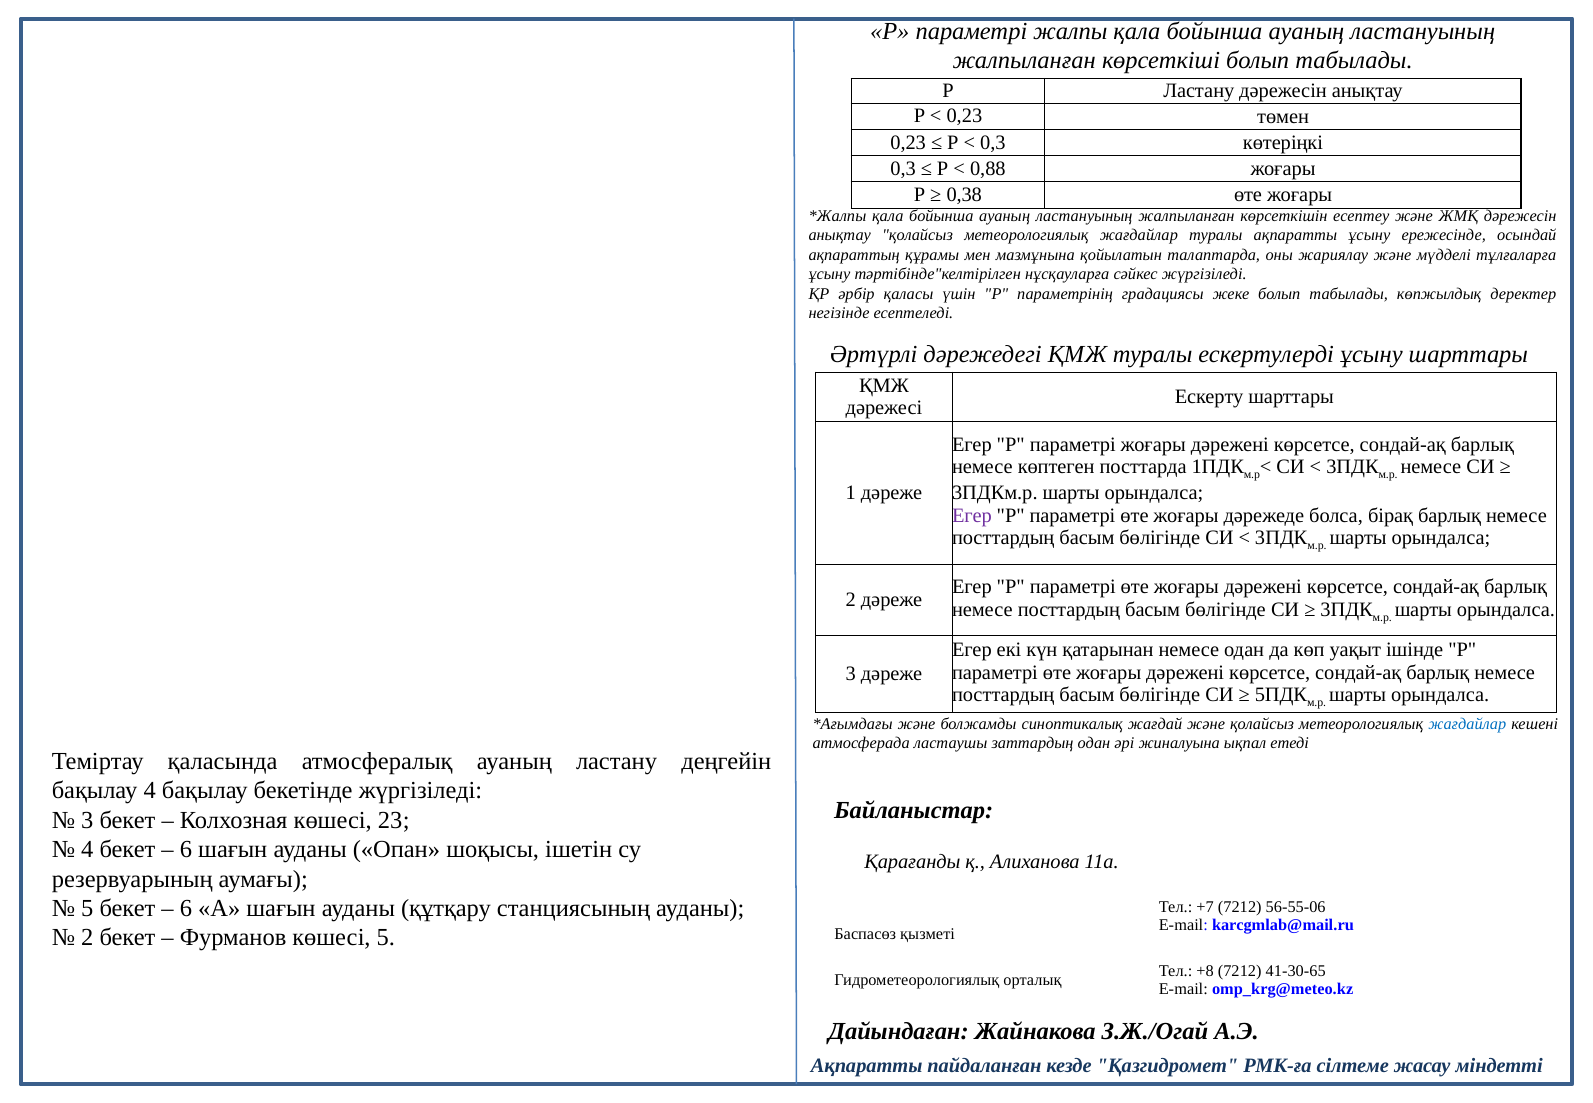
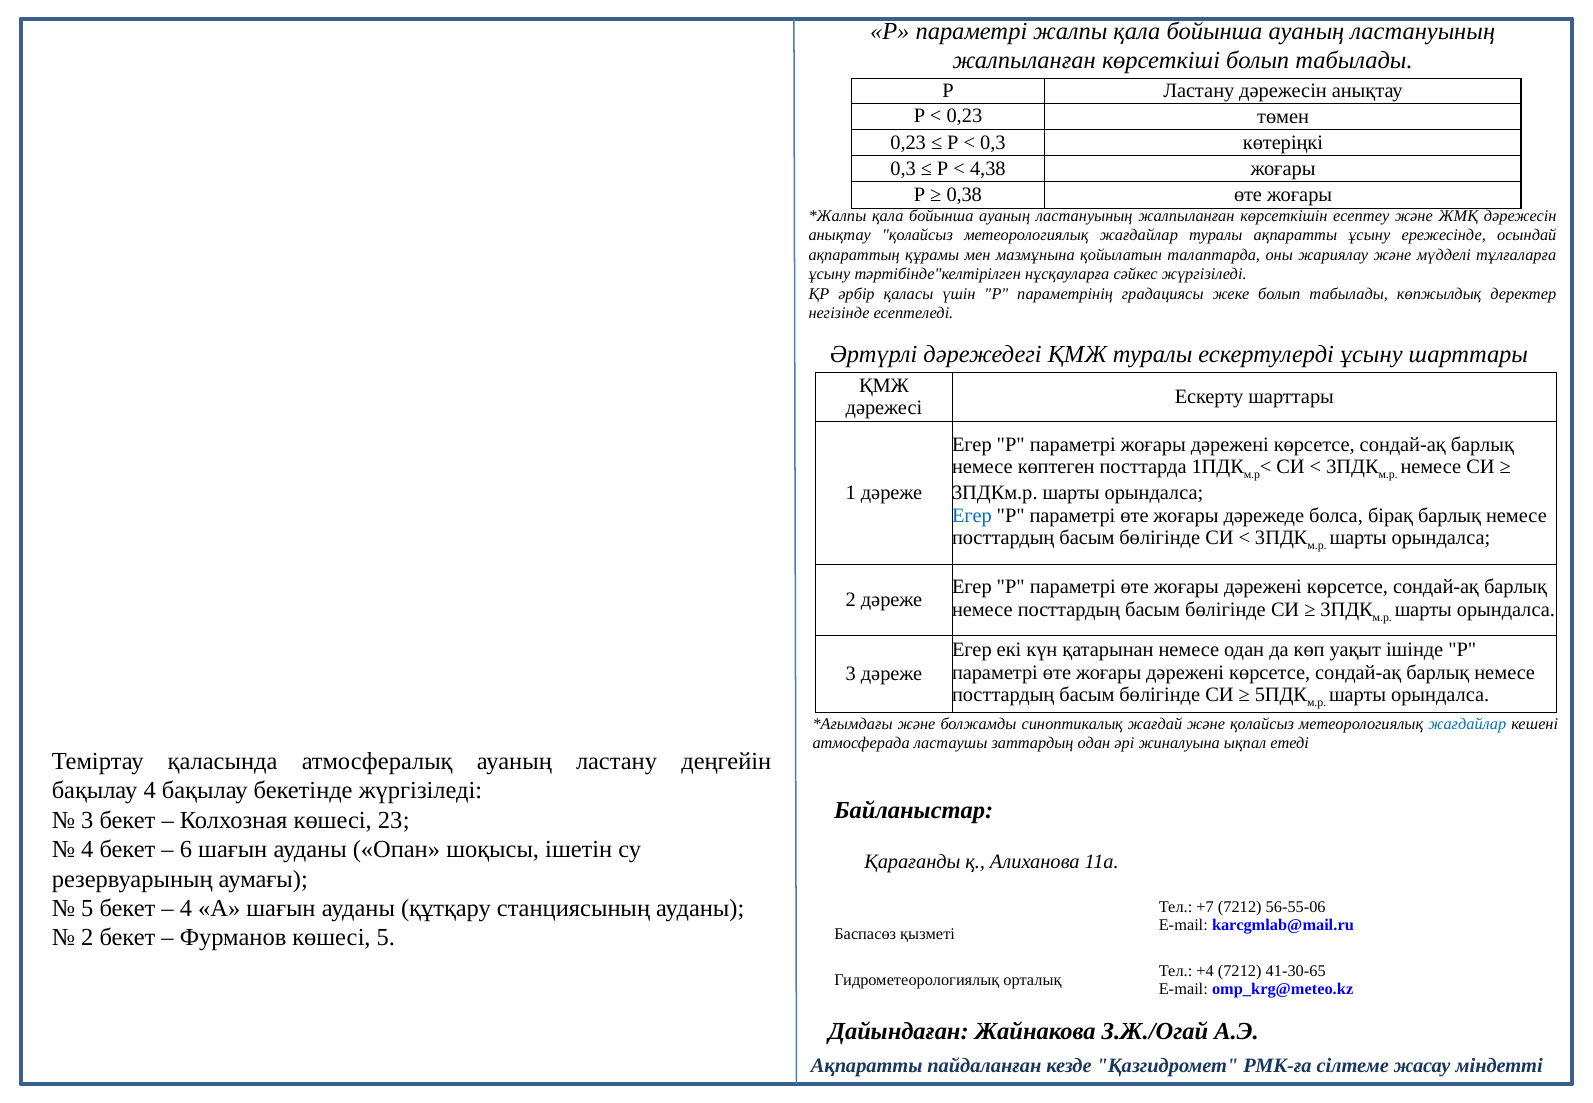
0,88: 0,88 -> 4,38 (988, 169)
Егер colour: purple -> blue (972, 515)
6: 6 -> 4 (186, 908)
+8: +8 -> +4 (1205, 971)
